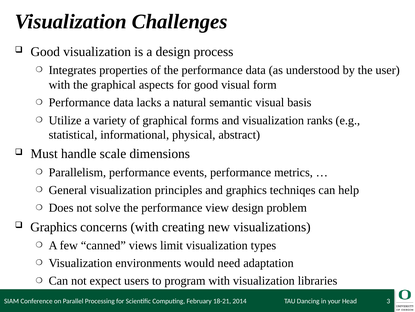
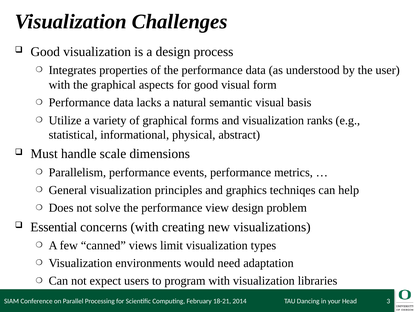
Graphics: Graphics -> Essential (54, 226)
